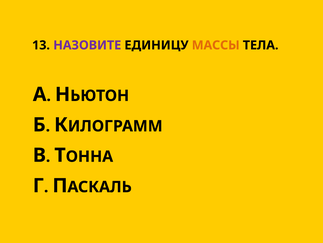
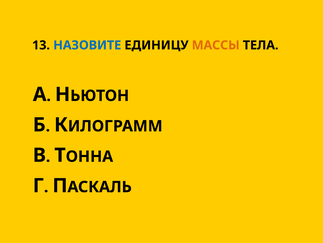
НАЗОВИТЕ colour: purple -> blue (87, 45)
